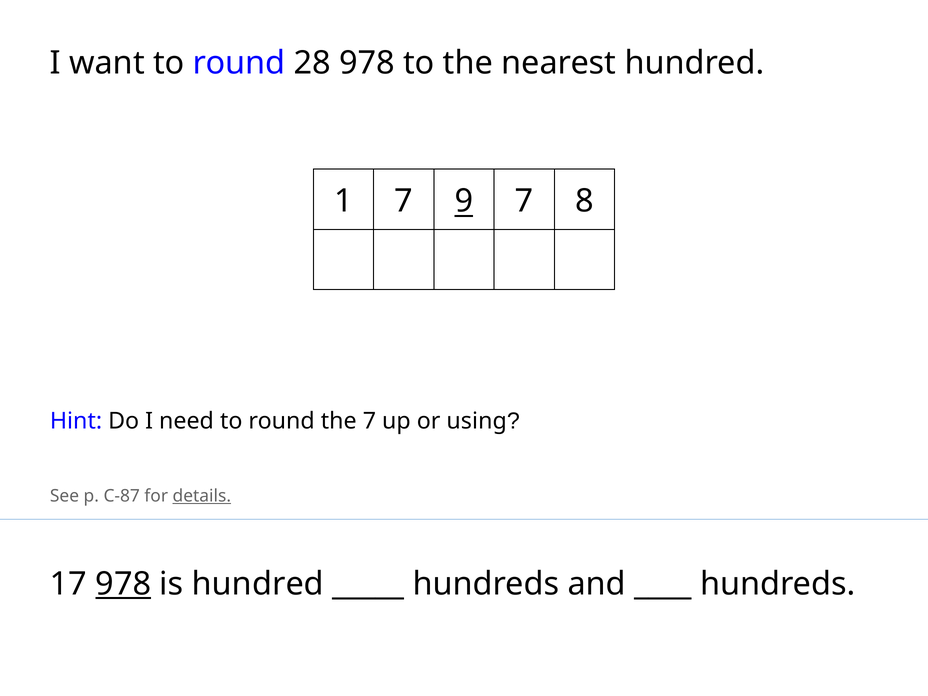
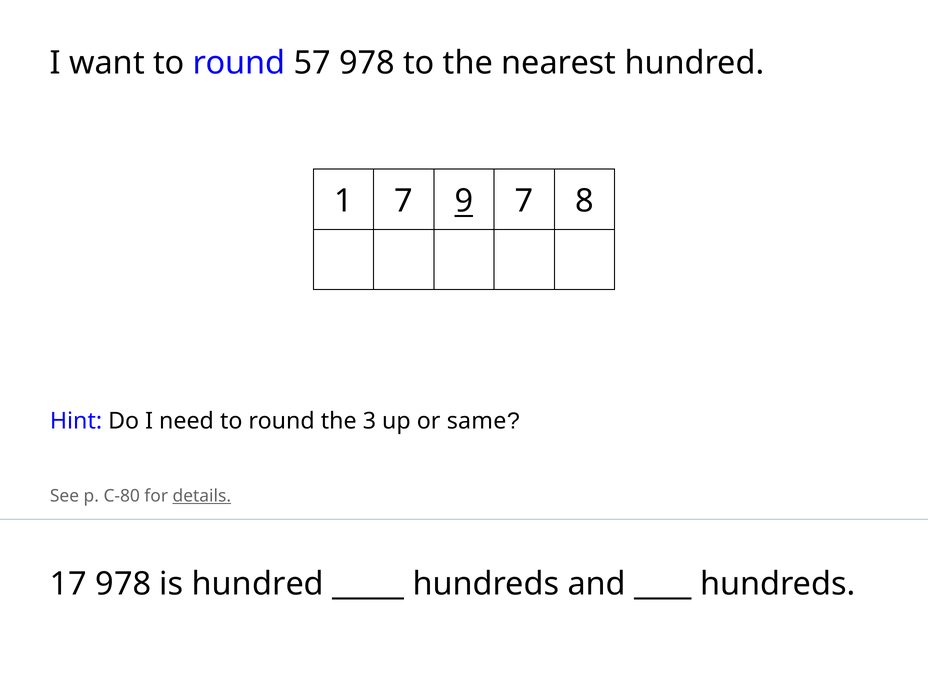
28: 28 -> 57 (312, 63)
the 7: 7 -> 3 (369, 421)
using: using -> same (477, 421)
C-87: C-87 -> C-80 (122, 496)
978 underline: present -> none (123, 584)
